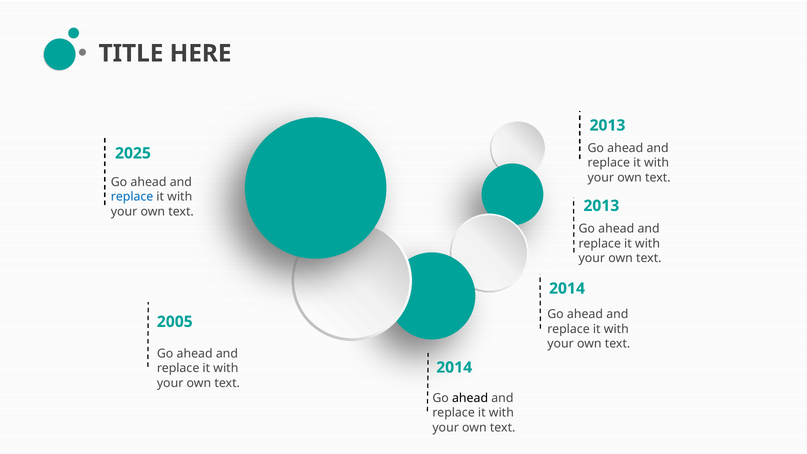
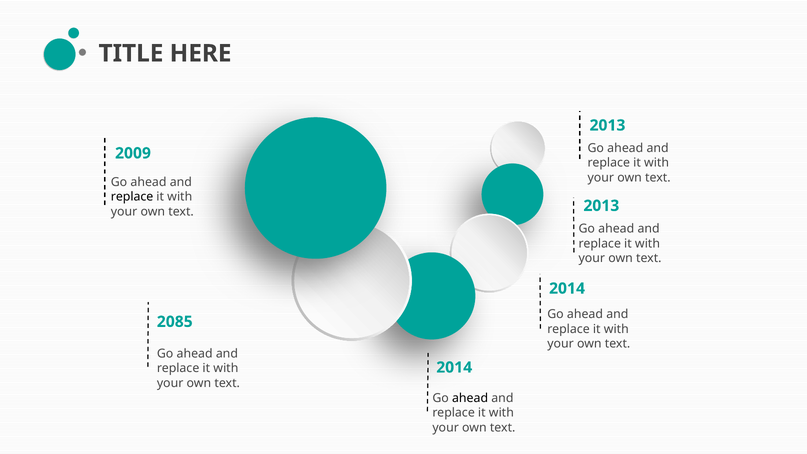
2025: 2025 -> 2009 (133, 153)
replace colour: blue -> black (132, 197)
2005: 2005 -> 2085 (175, 322)
